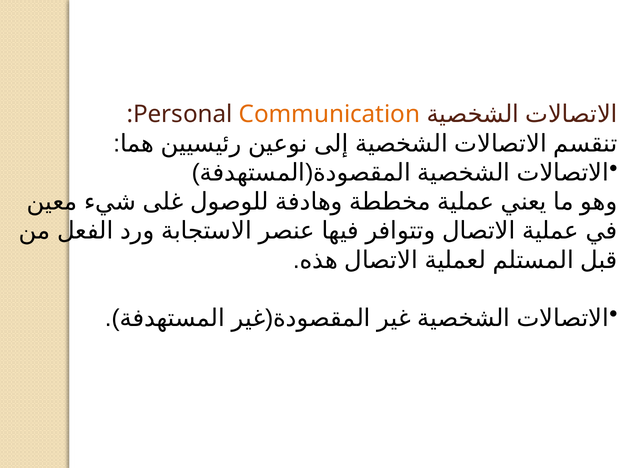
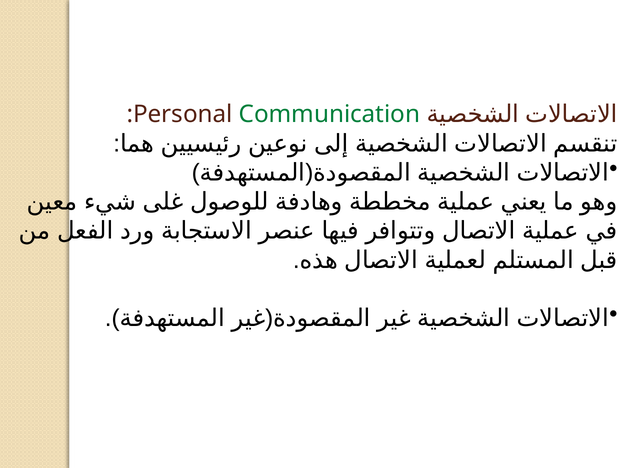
Communication colour: orange -> green (329, 114)
